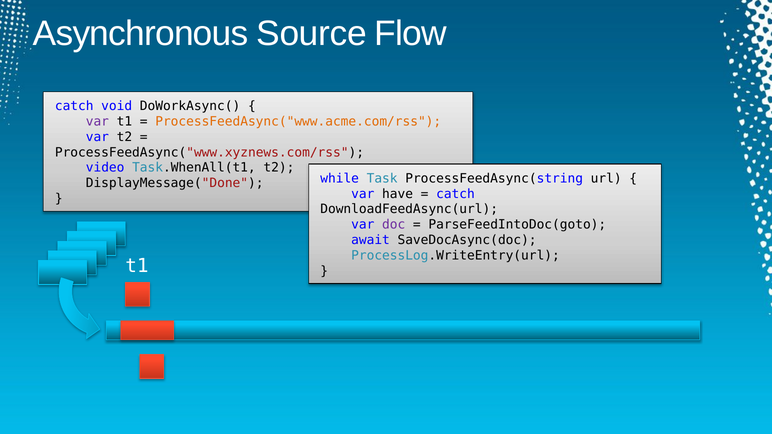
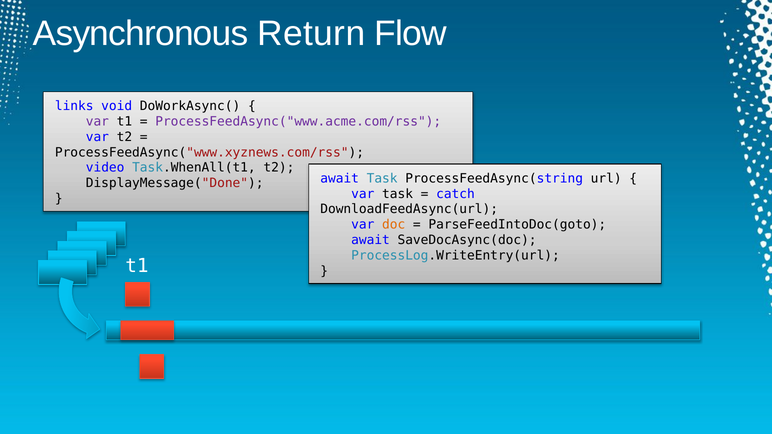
Source: Source -> Return (311, 33)
catch: catch -> links (74, 106)
ProcessFeedAsync("www.acme.com/rss colour: orange -> purple (298, 122)
while: while -> await (340, 179)
var have: have -> task (398, 194)
doc colour: purple -> orange (394, 225)
